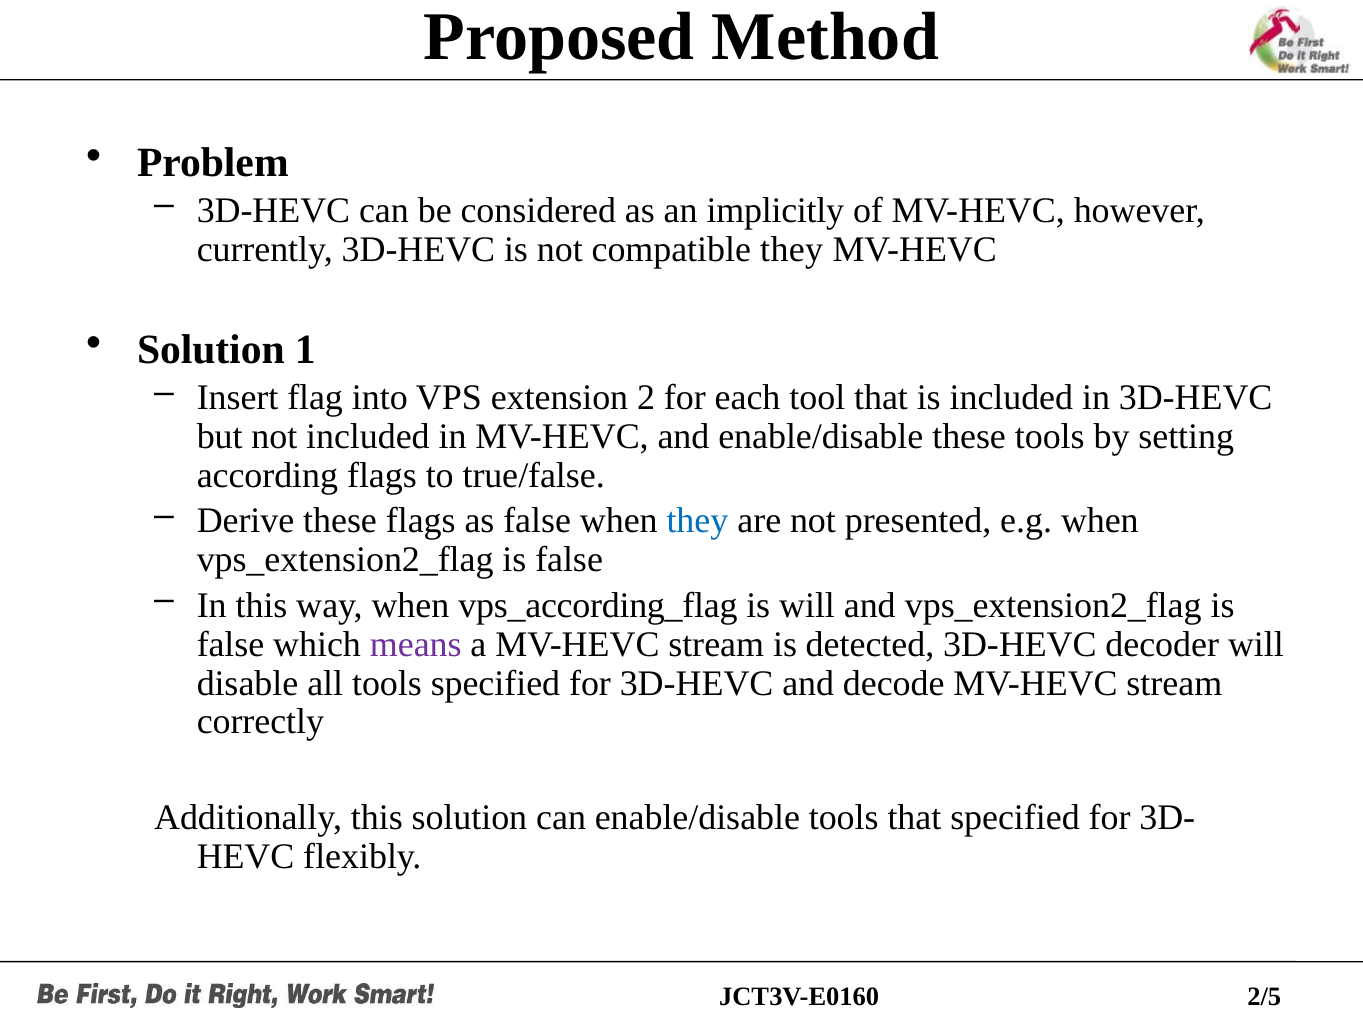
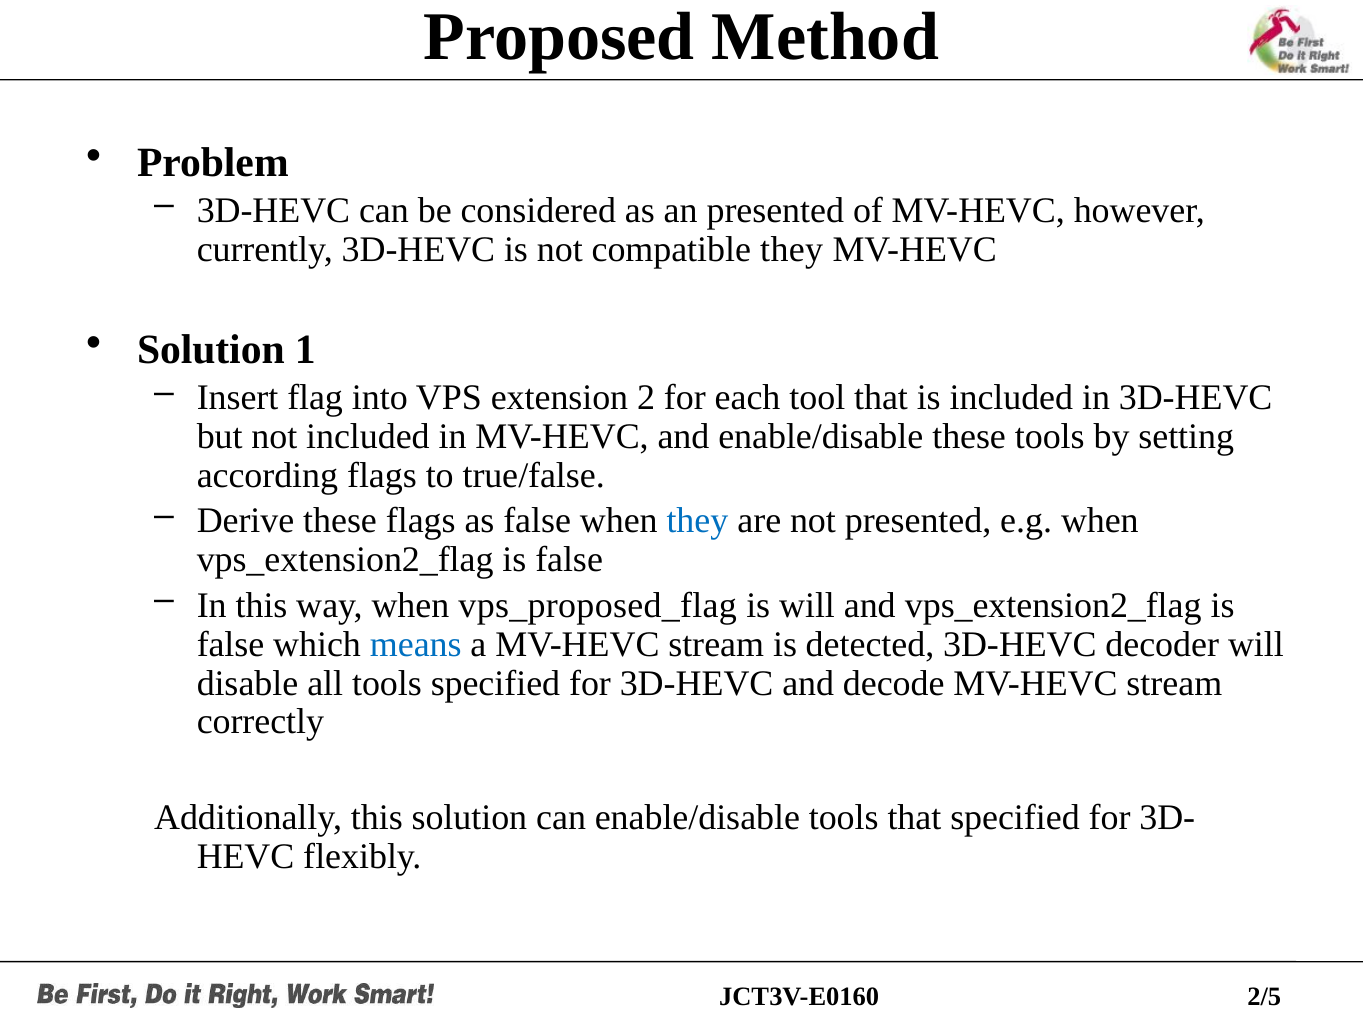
an implicitly: implicitly -> presented (775, 210)
vps_according_flag: vps_according_flag -> vps_proposed_flag (598, 606)
means colour: purple -> blue (416, 645)
